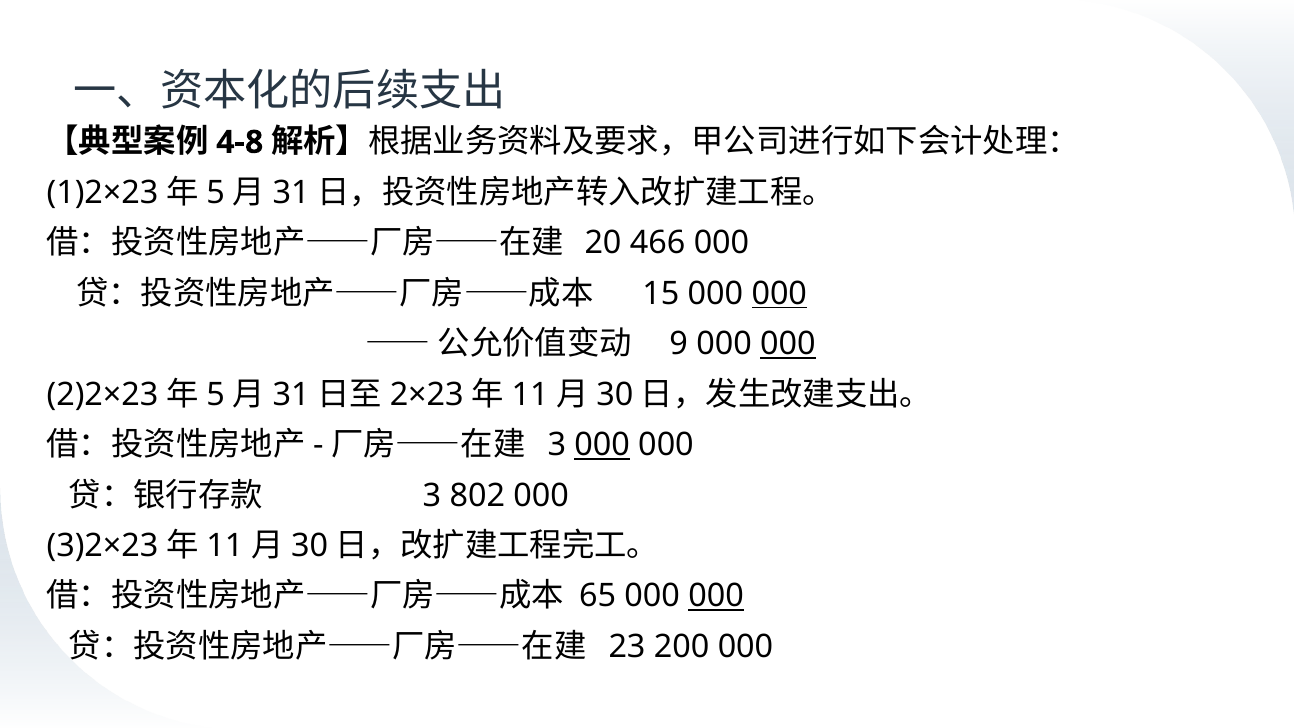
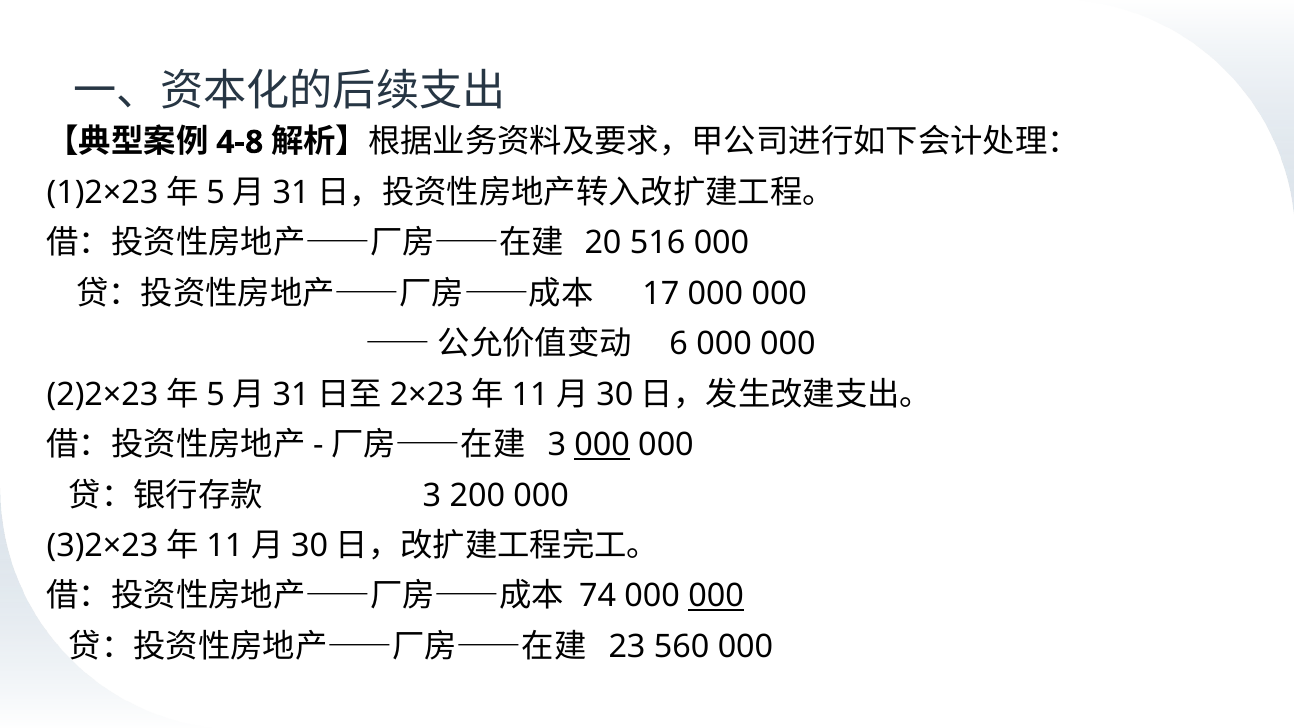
466: 466 -> 516 (658, 243)
15: 15 -> 17 (661, 294)
000 underline: present -> none (779, 294)
9: 9 -> 6 (679, 344)
000 underline: present -> none (788, 344)
802: 802 -> 200 (477, 495)
65: 65 -> 74 (598, 596)
200: 200 -> 560 (682, 647)
